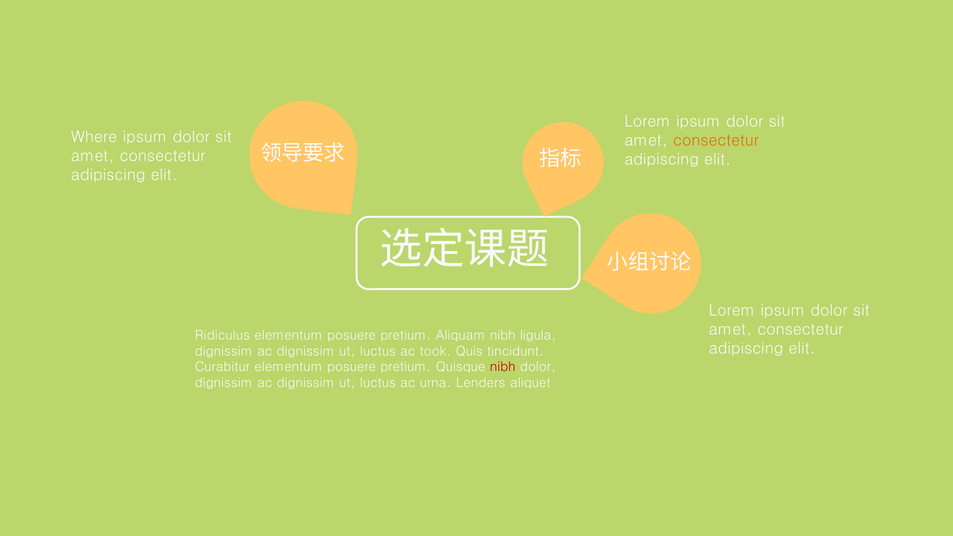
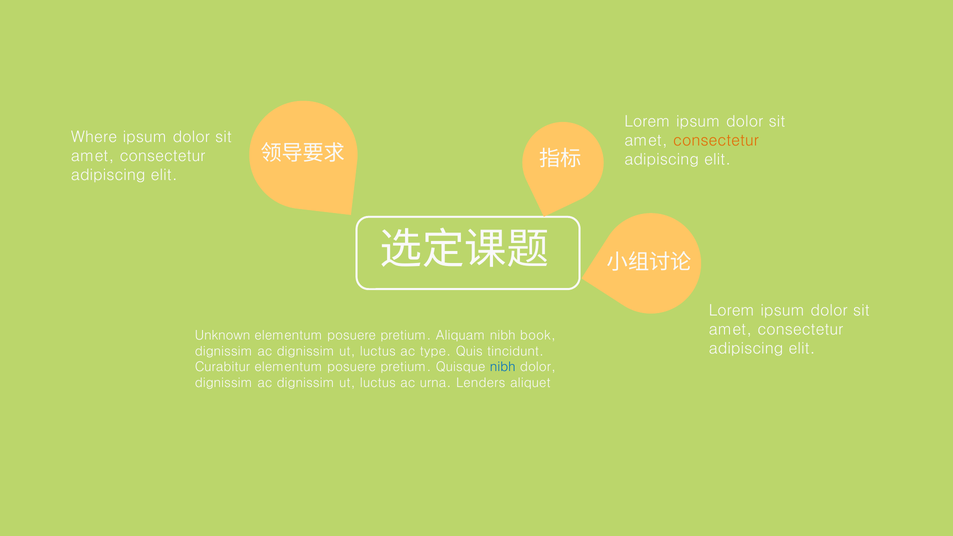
Ridiculus: Ridiculus -> Unknown (223, 335)
ligula: ligula -> book (538, 335)
took: took -> type (436, 351)
nibh colour: red -> blue (503, 367)
